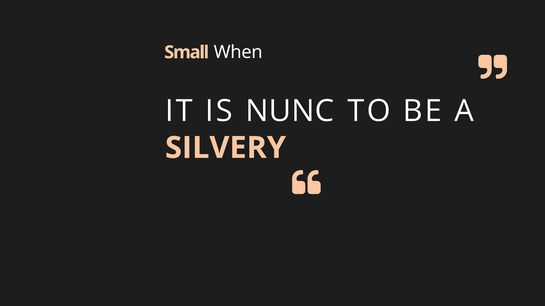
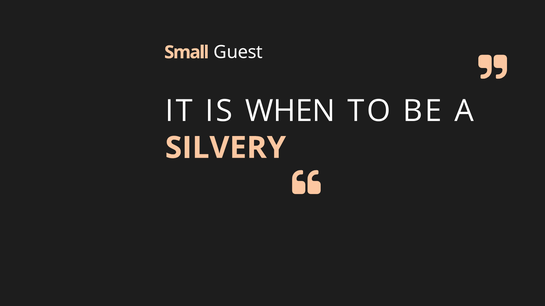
When: When -> Guest (238, 52)
NUNC: NUNC -> WHEN (290, 111)
